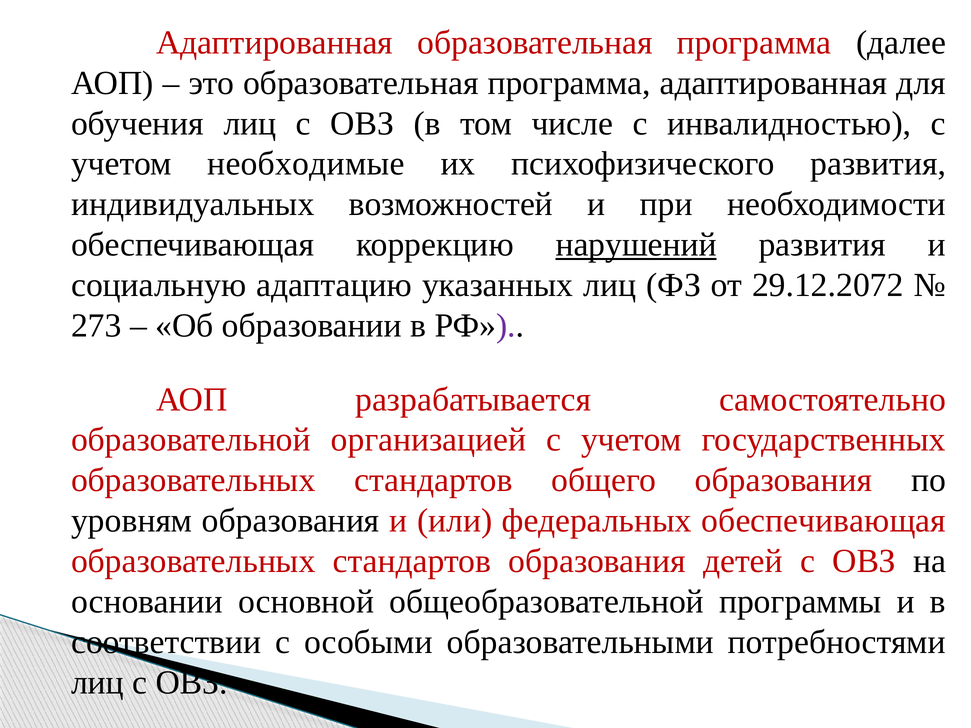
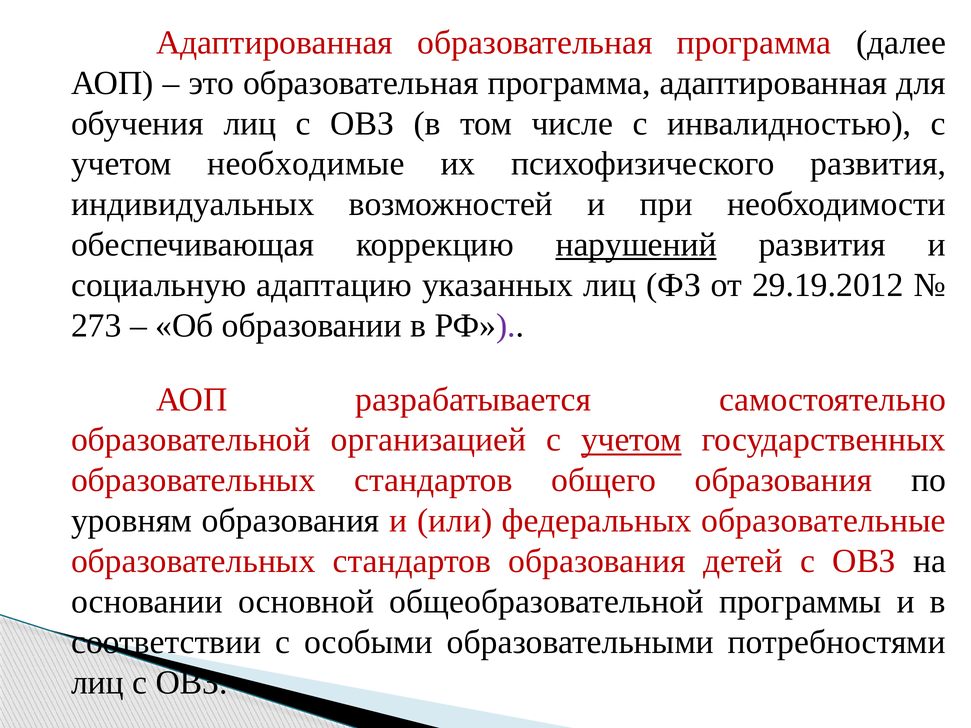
29.12.2072: 29.12.2072 -> 29.19.2012 (828, 285)
учетом underline: none -> present (631, 440)
федеральных обеспечивающая: обеспечивающая -> образовательные (824, 521)
